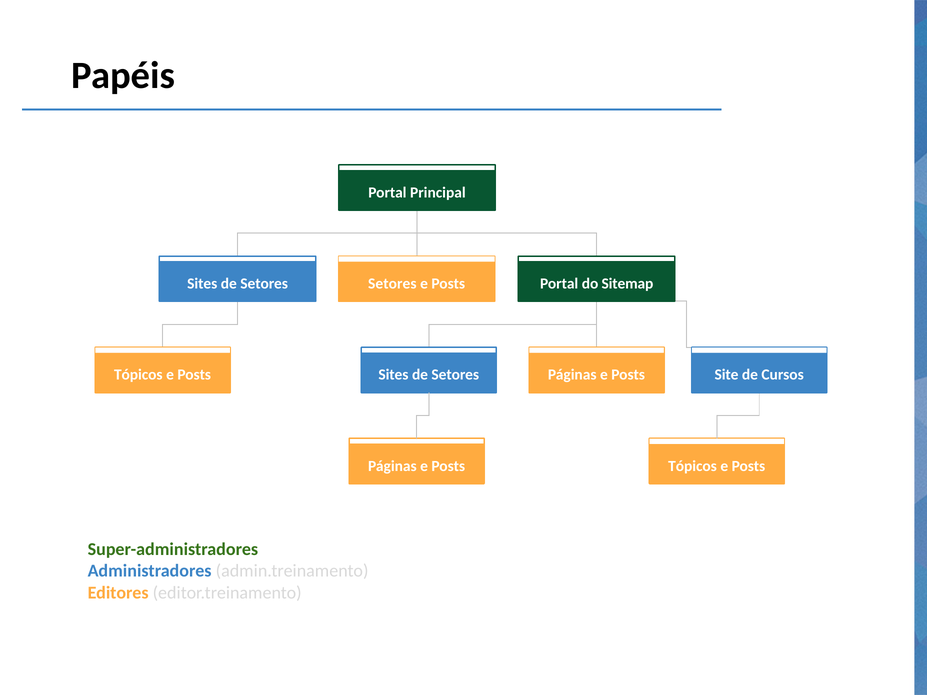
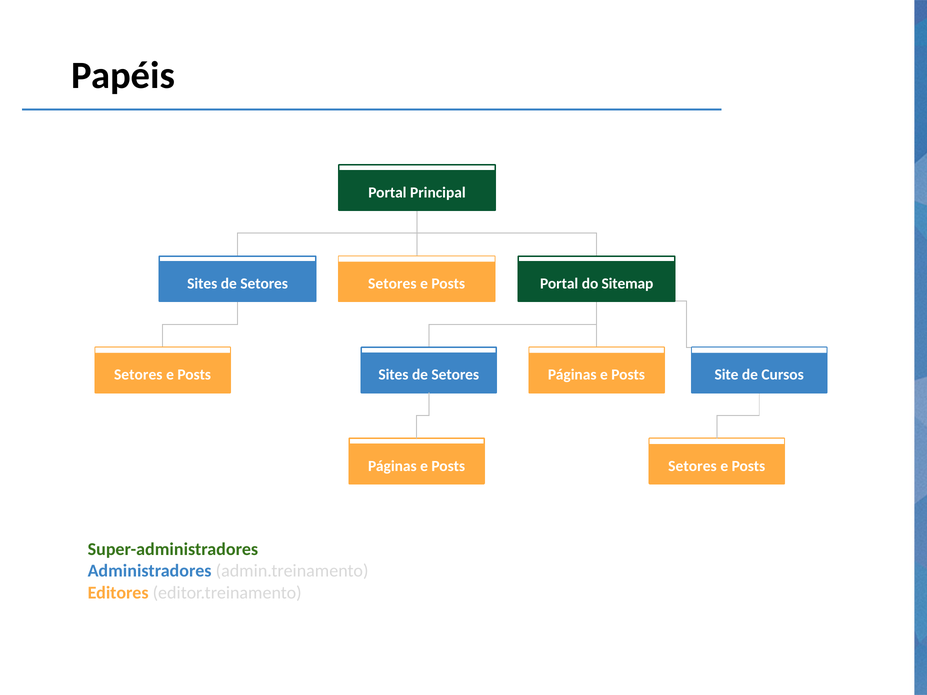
Tópicos: Tópicos -> Setores (138, 375)
Páginas e Posts Tópicos: Tópicos -> Setores (692, 466)
